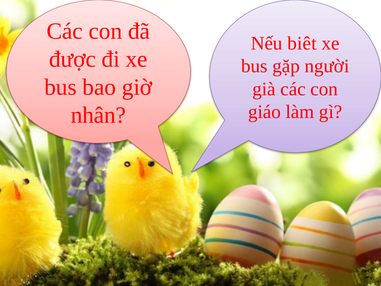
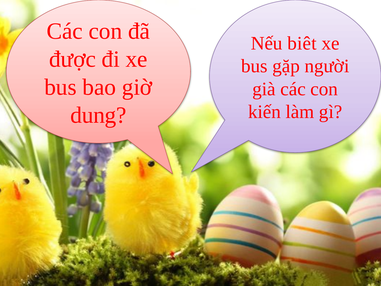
giáo: giáo -> kiến (265, 112)
nhân: nhân -> dung (98, 115)
